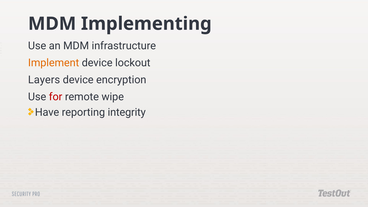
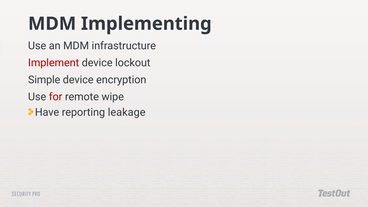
Implement colour: orange -> red (54, 63)
Layers: Layers -> Simple (44, 80)
integrity: integrity -> leakage (127, 112)
